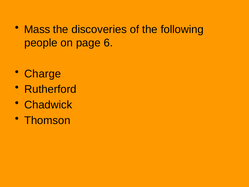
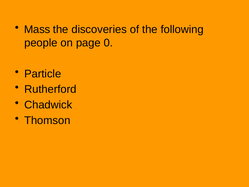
6: 6 -> 0 (108, 43)
Charge: Charge -> Particle (43, 74)
